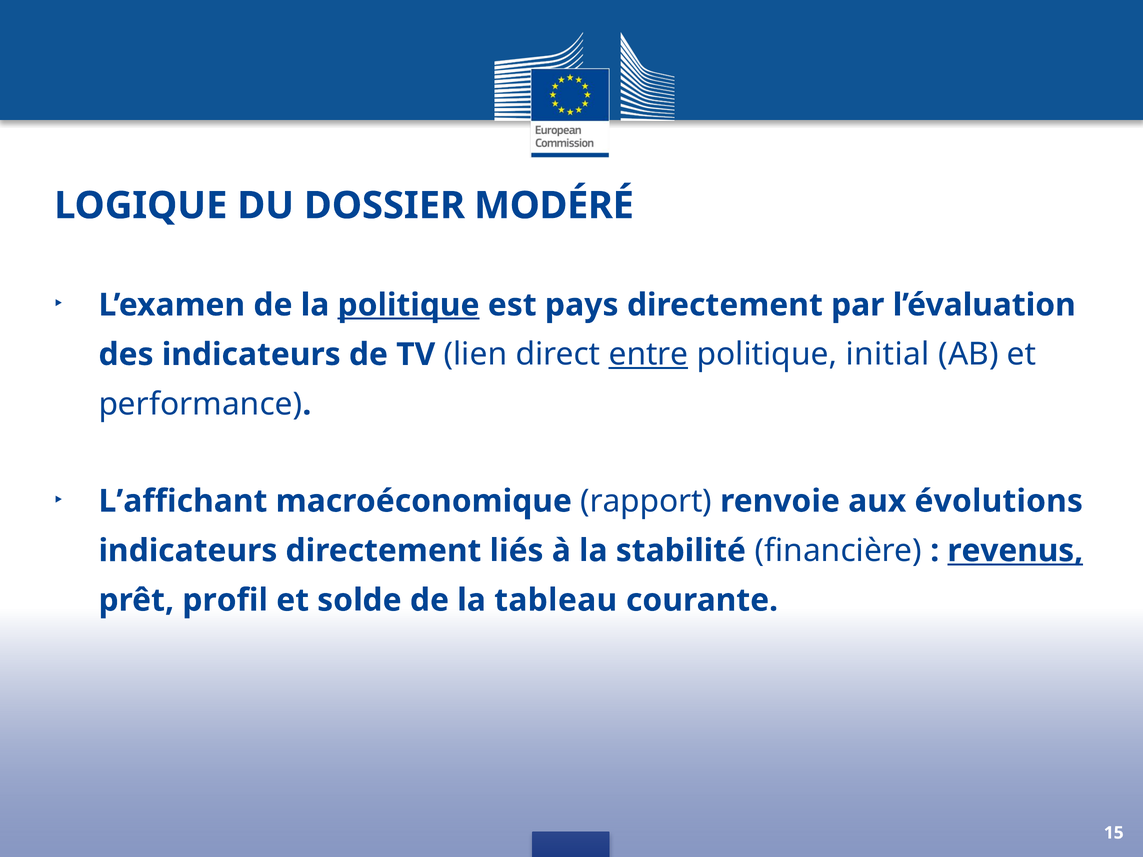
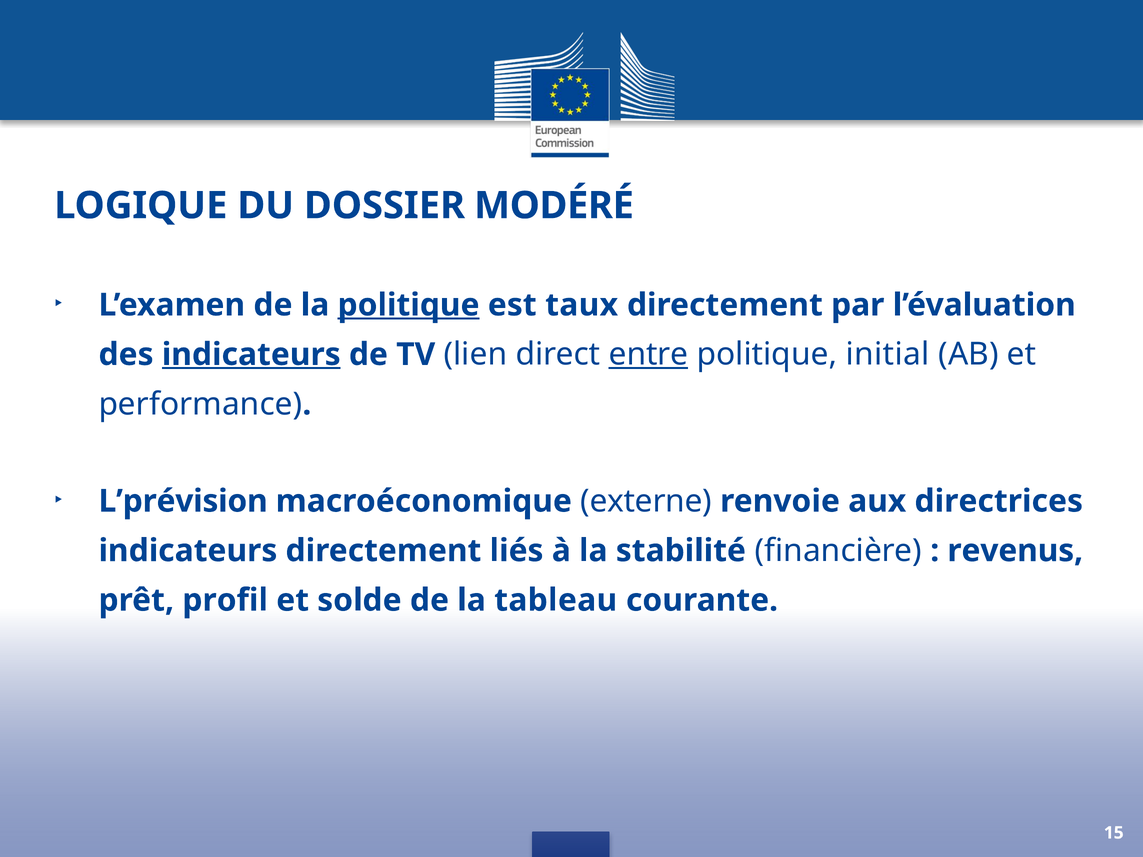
pays: pays -> taux (582, 305)
indicateurs underline: none -> present (251, 355)
L’affichant: L’affichant -> L’prévision (183, 501)
rapport: rapport -> externe (646, 501)
évolutions: évolutions -> directrices (999, 501)
revenus underline: present -> none (1015, 551)
